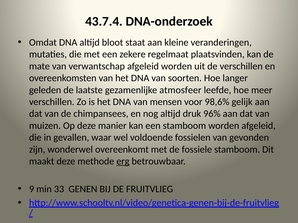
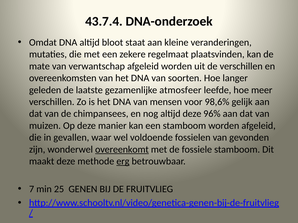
altijd druk: druk -> deze (192, 114)
overeenkomt underline: none -> present (122, 150)
9: 9 -> 7 (32, 189)
33: 33 -> 25 (59, 189)
